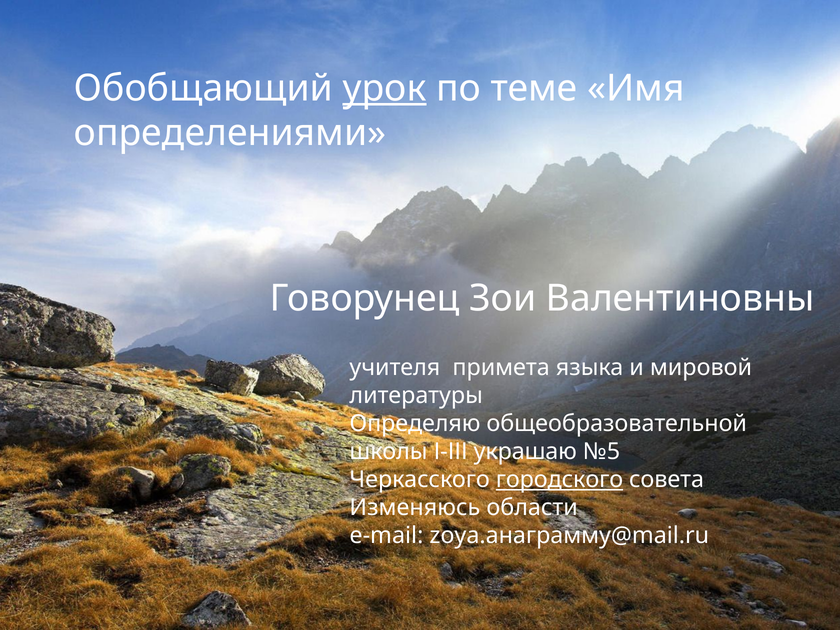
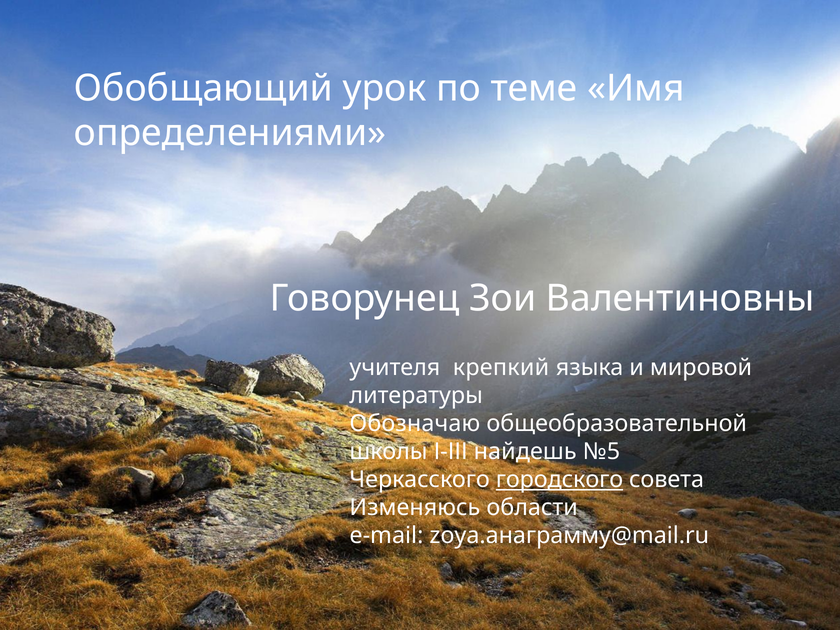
урок underline: present -> none (385, 88)
примета: примета -> крепкий (501, 368)
Определяю: Определяю -> Обозначаю (415, 424)
украшаю: украшаю -> найдешь (525, 452)
